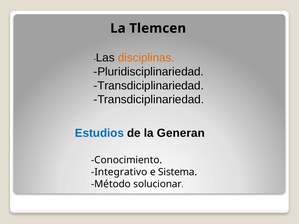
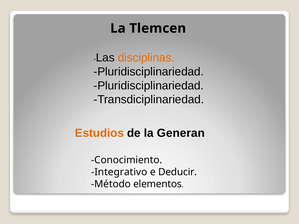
Transdiciplinariedad: Transdiciplinariedad -> Pluridisciplinariedad (149, 86)
Estudios colour: blue -> orange (99, 133)
Sistema: Sistema -> Deducir (178, 172)
solucionar: solucionar -> elementos (158, 184)
